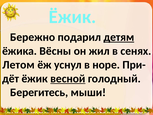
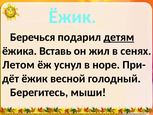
Бережно: Бережно -> Беречься (33, 37)
Вёсны: Вёсны -> Вставь (55, 51)
весной underline: present -> none (68, 78)
